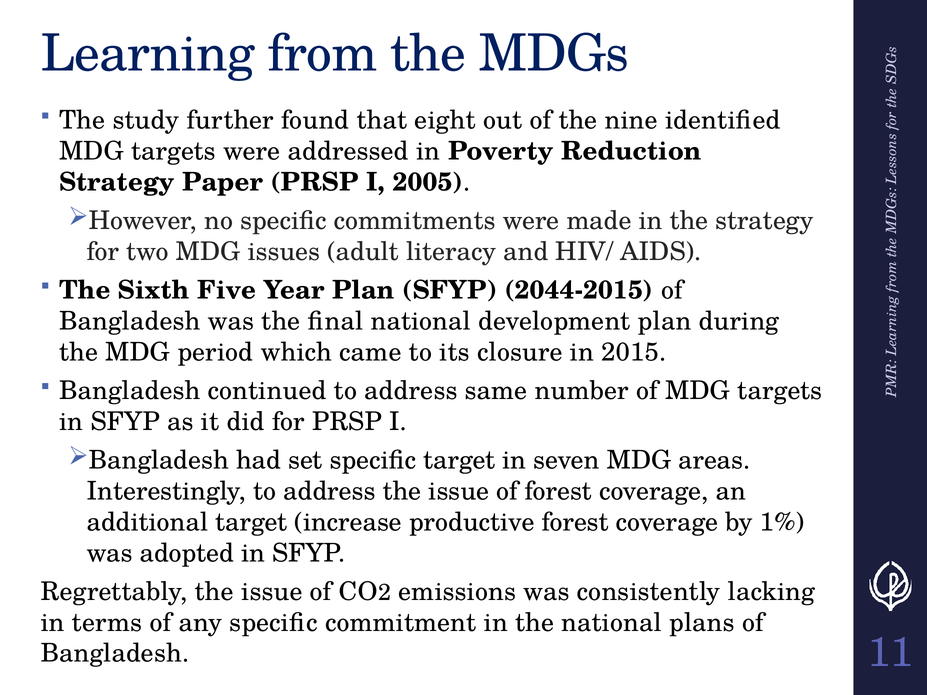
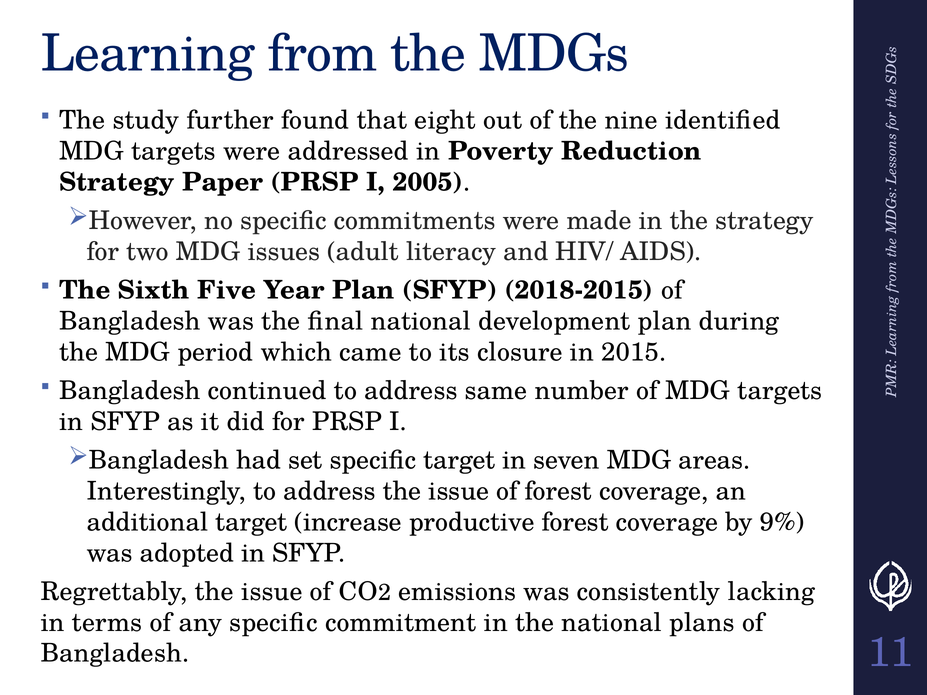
2044-2015: 2044-2015 -> 2018-2015 (579, 290)
1%: 1% -> 9% (782, 522)
